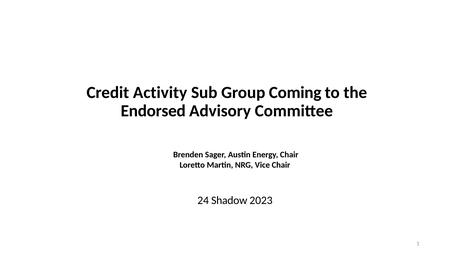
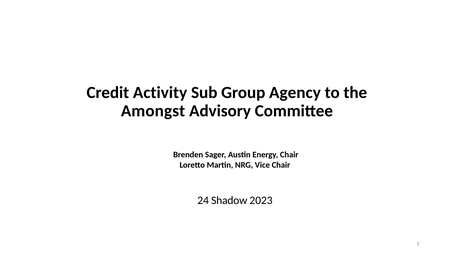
Coming: Coming -> Agency (295, 93)
Endorsed: Endorsed -> Amongst (153, 111)
